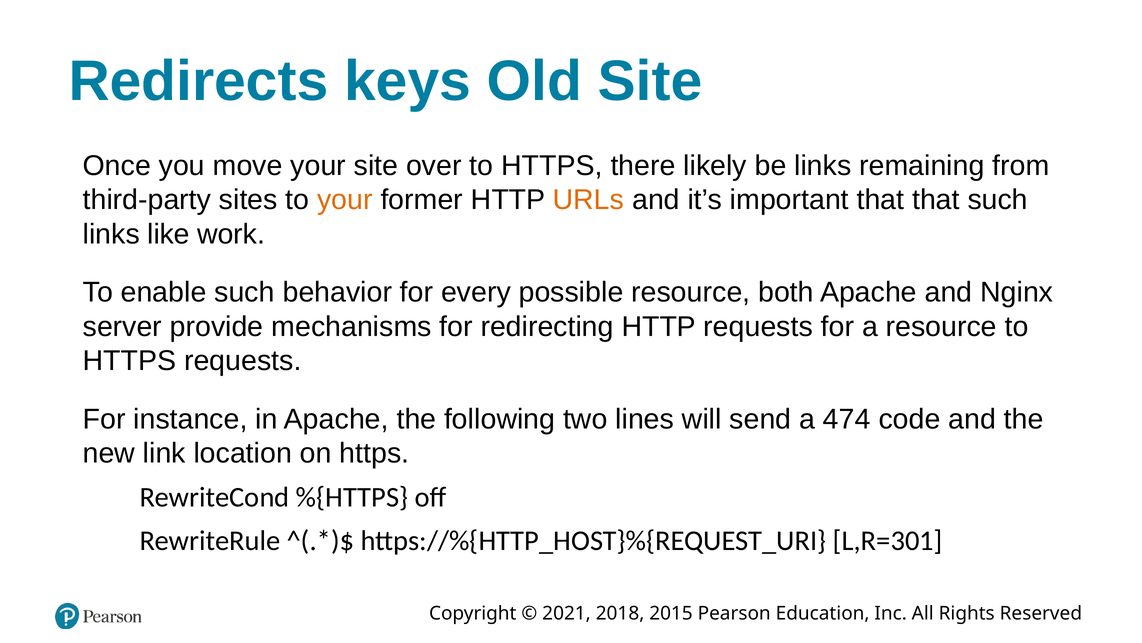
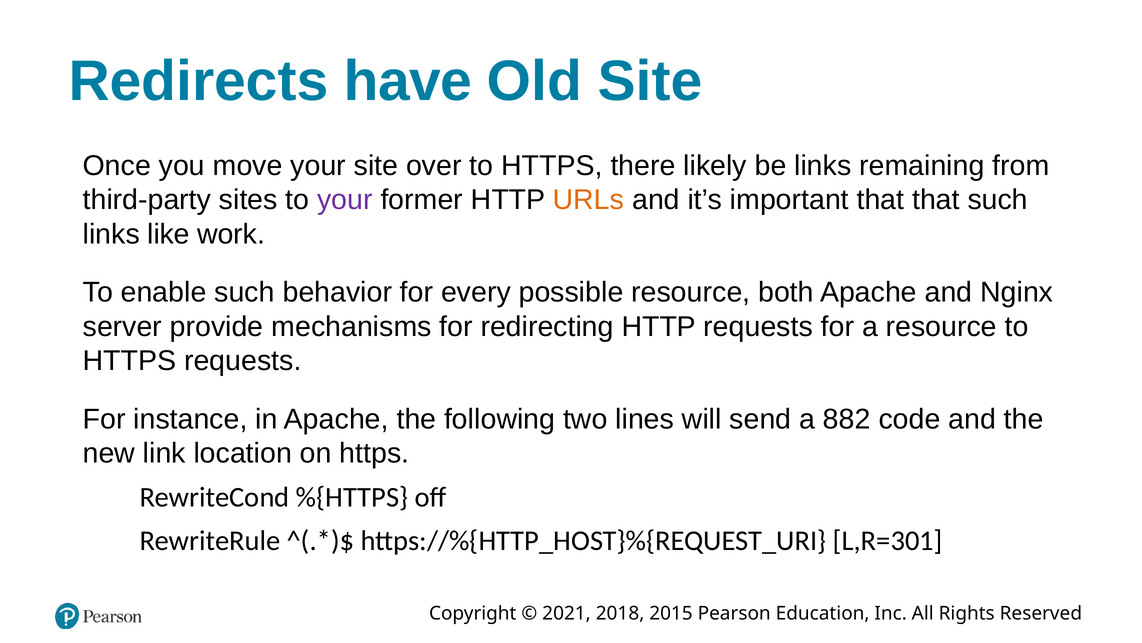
keys: keys -> have (408, 81)
your colour: orange -> purple (345, 200)
474: 474 -> 882 (847, 419)
